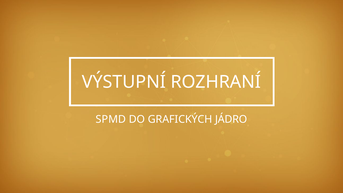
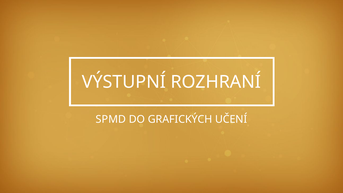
JÁDRO: JÁDRO -> UČENÍ (231, 119)
